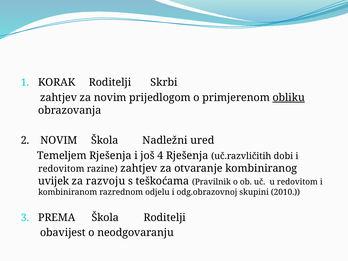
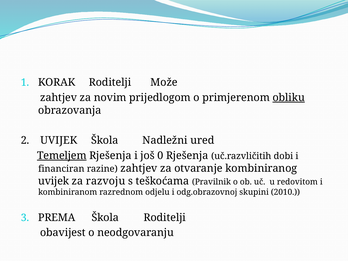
Skrbi: Skrbi -> Može (164, 82)
2 NOVIM: NOVIM -> UVIJEK (59, 140)
Temeljem underline: none -> present (62, 156)
4: 4 -> 0 (160, 156)
redovitom: redovitom -> financiran (61, 169)
